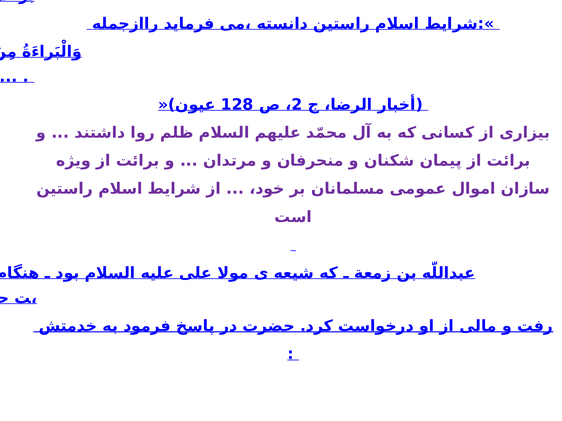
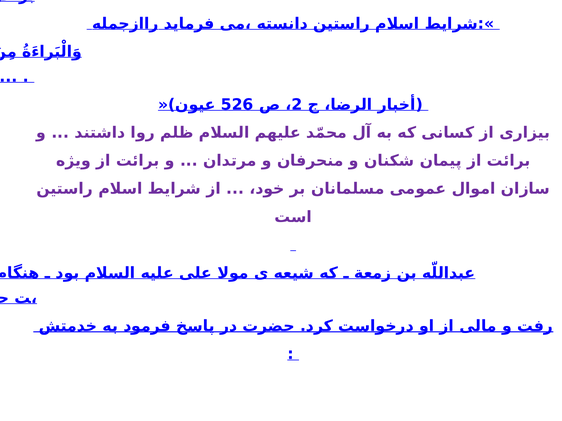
128: 128 -> 526 (237, 105)
